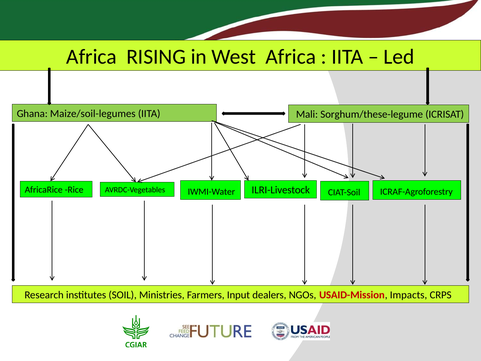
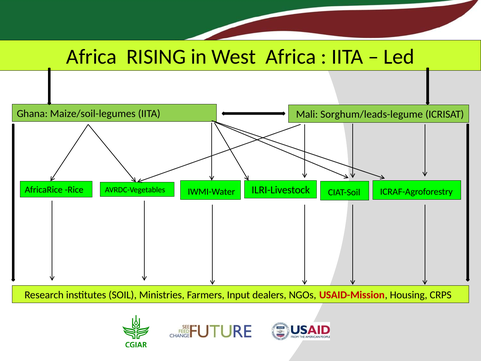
Sorghum/these-legume: Sorghum/these-legume -> Sorghum/leads-legume (372, 114)
Impacts: Impacts -> Housing (409, 295)
